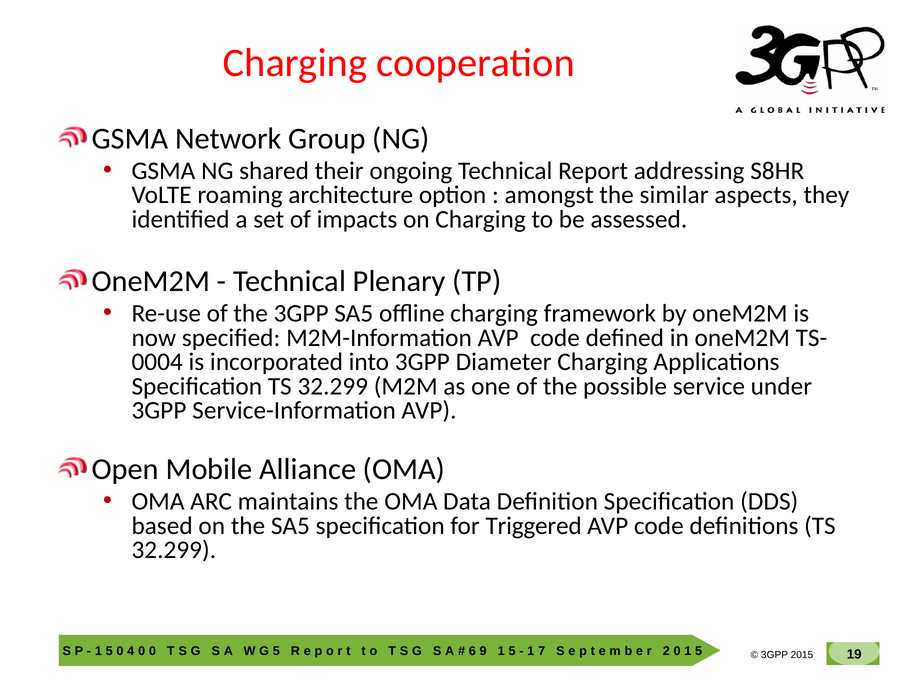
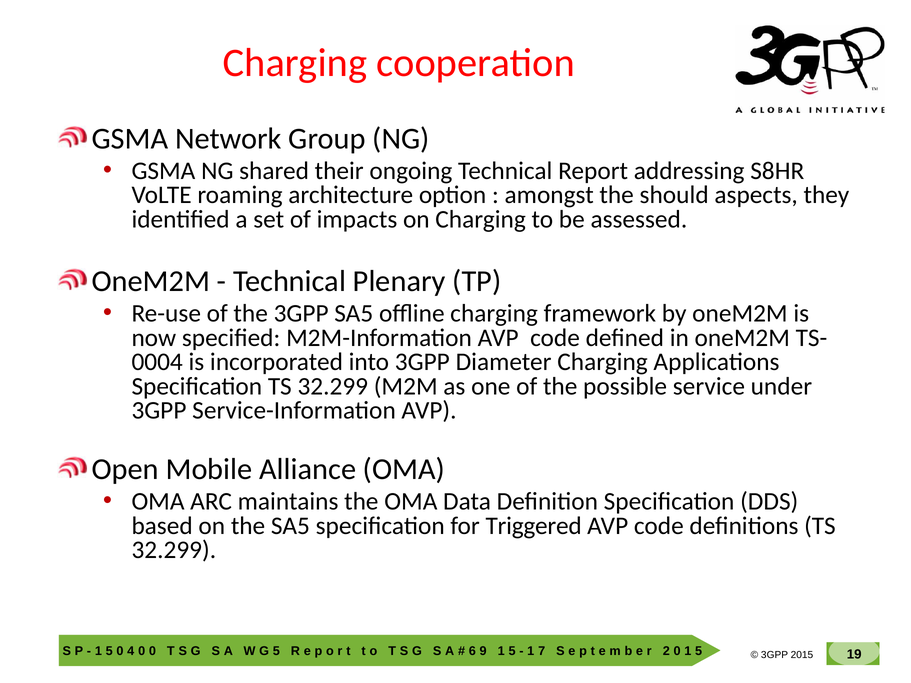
similar: similar -> should (674, 195)
